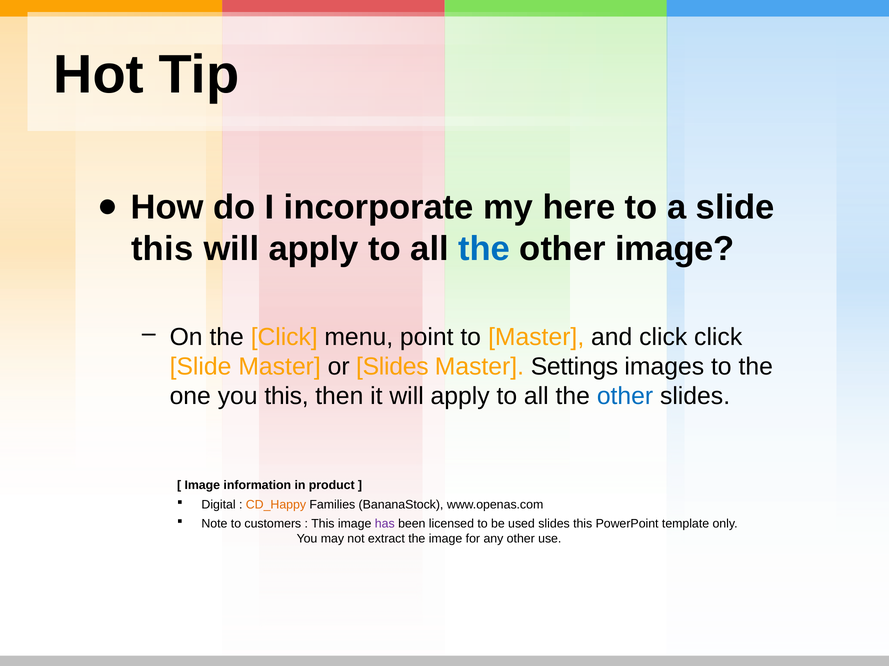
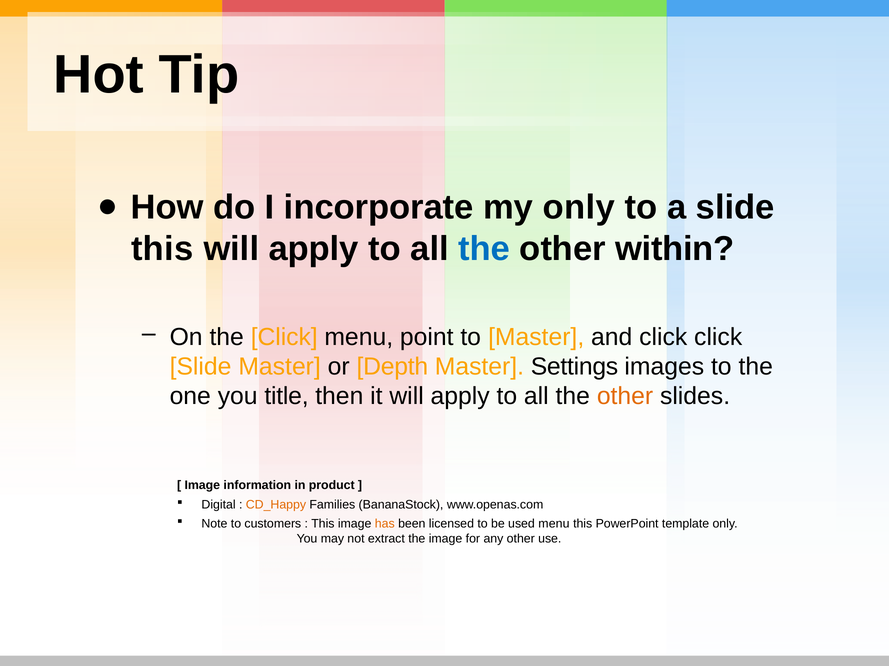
my here: here -> only (579, 208)
other image: image -> within (675, 249)
or Slides: Slides -> Depth (392, 367)
you this: this -> title (287, 397)
other colour: blue -> orange (625, 397)
has colour: purple -> orange (385, 524)
used slides: slides -> menu (554, 524)
